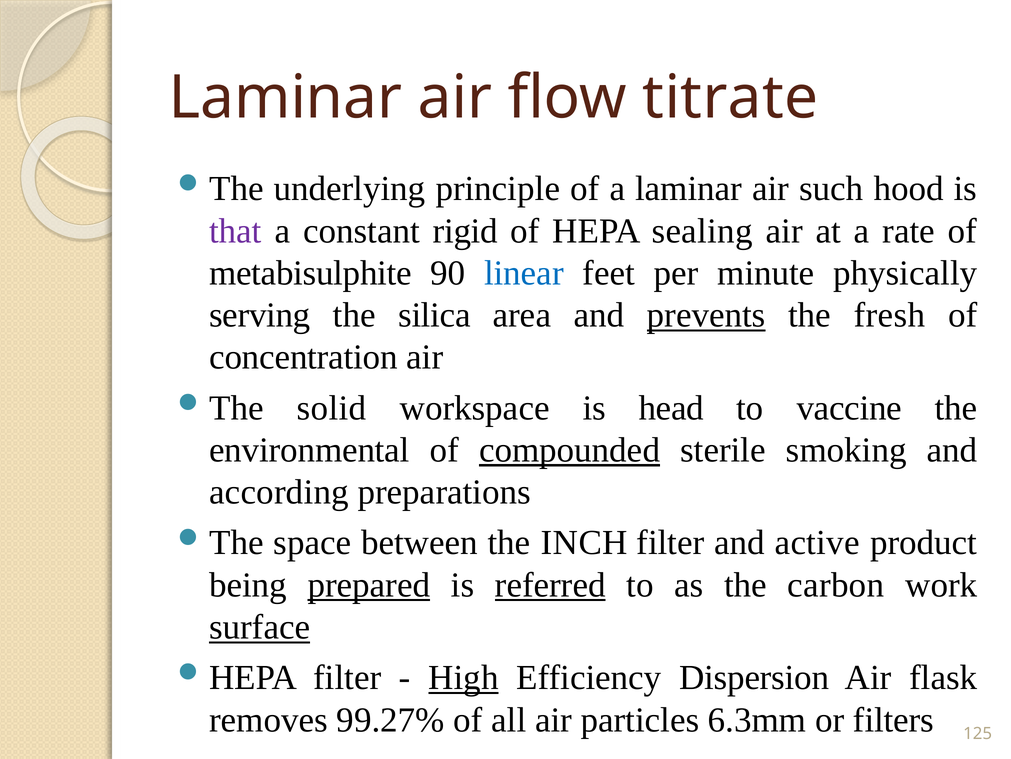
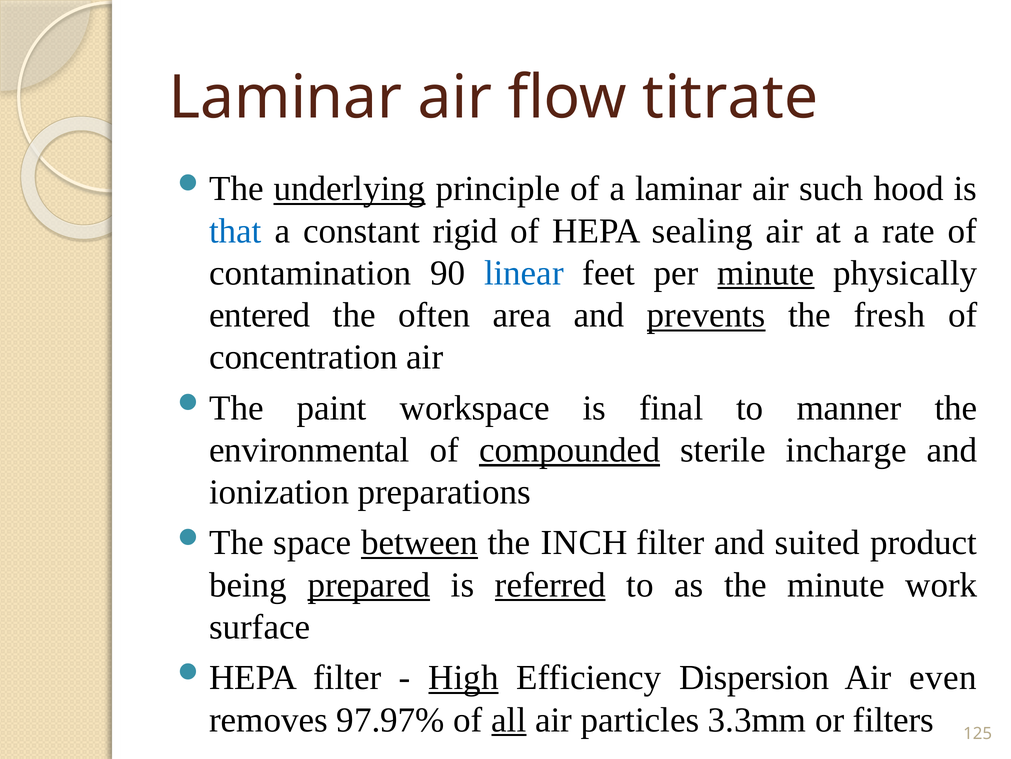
underlying underline: none -> present (350, 189)
that colour: purple -> blue (235, 231)
metabisulphite: metabisulphite -> contamination (310, 273)
minute underline: none -> present (766, 273)
serving: serving -> entered (260, 315)
silica: silica -> often (434, 315)
solid: solid -> paint (332, 408)
head: head -> final (671, 408)
vaccine: vaccine -> manner (849, 408)
smoking: smoking -> incharge (846, 450)
according: according -> ionization (279, 492)
between underline: none -> present (419, 542)
active: active -> suited (817, 542)
the carbon: carbon -> minute (836, 584)
surface underline: present -> none (260, 627)
flask: flask -> even (943, 677)
99.27%: 99.27% -> 97.97% (391, 719)
all underline: none -> present (509, 719)
6.3mm: 6.3mm -> 3.3mm (757, 719)
